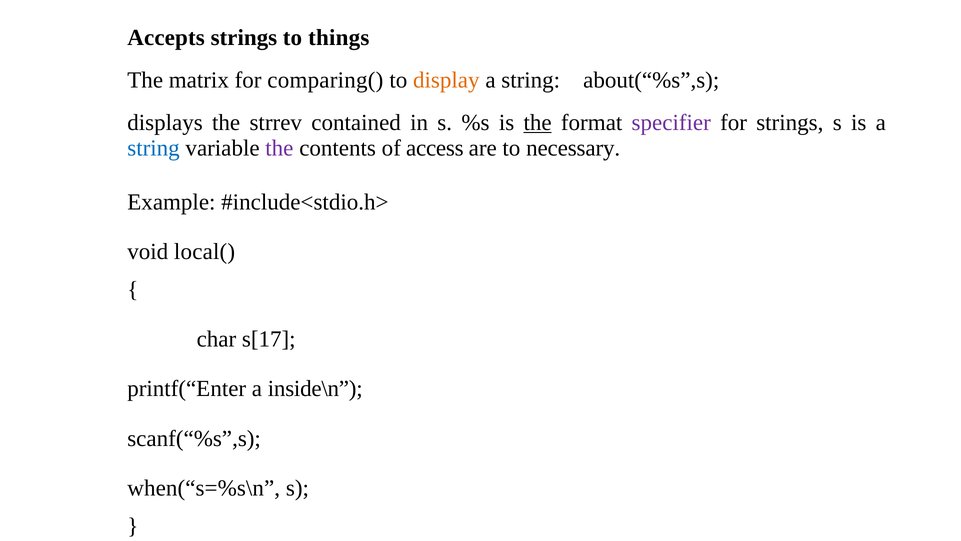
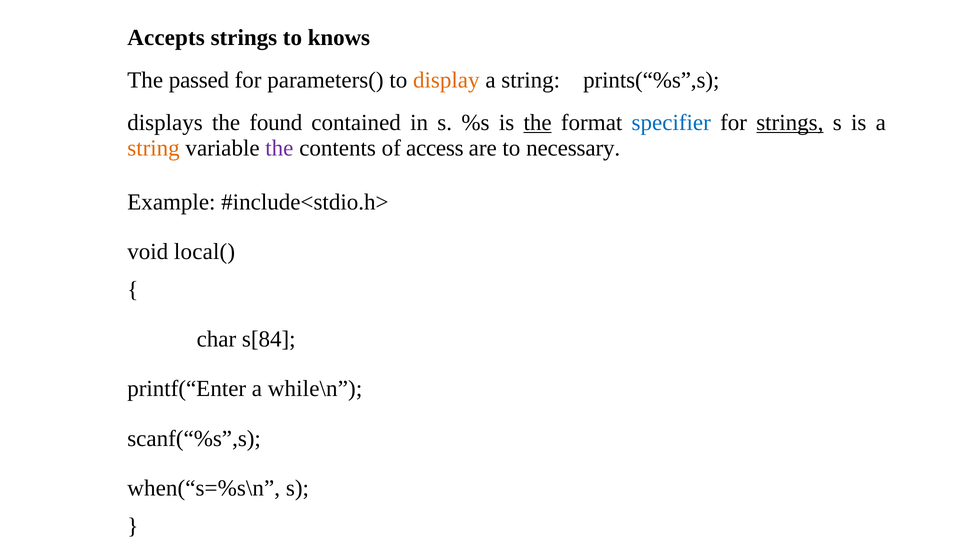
things: things -> knows (339, 37)
matrix: matrix -> passed (199, 80)
comparing(: comparing( -> parameters( (325, 80)
about(“%s”,s: about(“%s”,s -> prints(“%s”,s (651, 80)
strrev: strrev -> found (276, 122)
specifier colour: purple -> blue (671, 122)
strings underline: none -> present (790, 122)
string colour: blue -> orange (154, 148)
s[17: s[17 -> s[84 (269, 339)
inside\n: inside\n -> while\n (315, 388)
